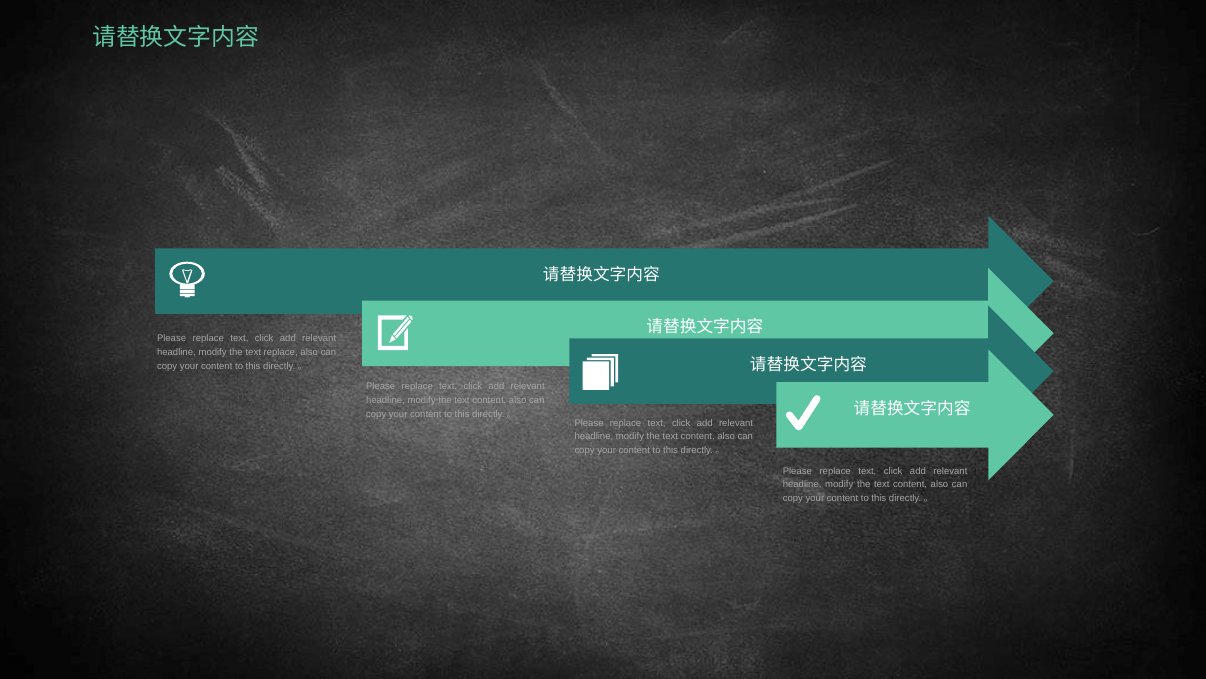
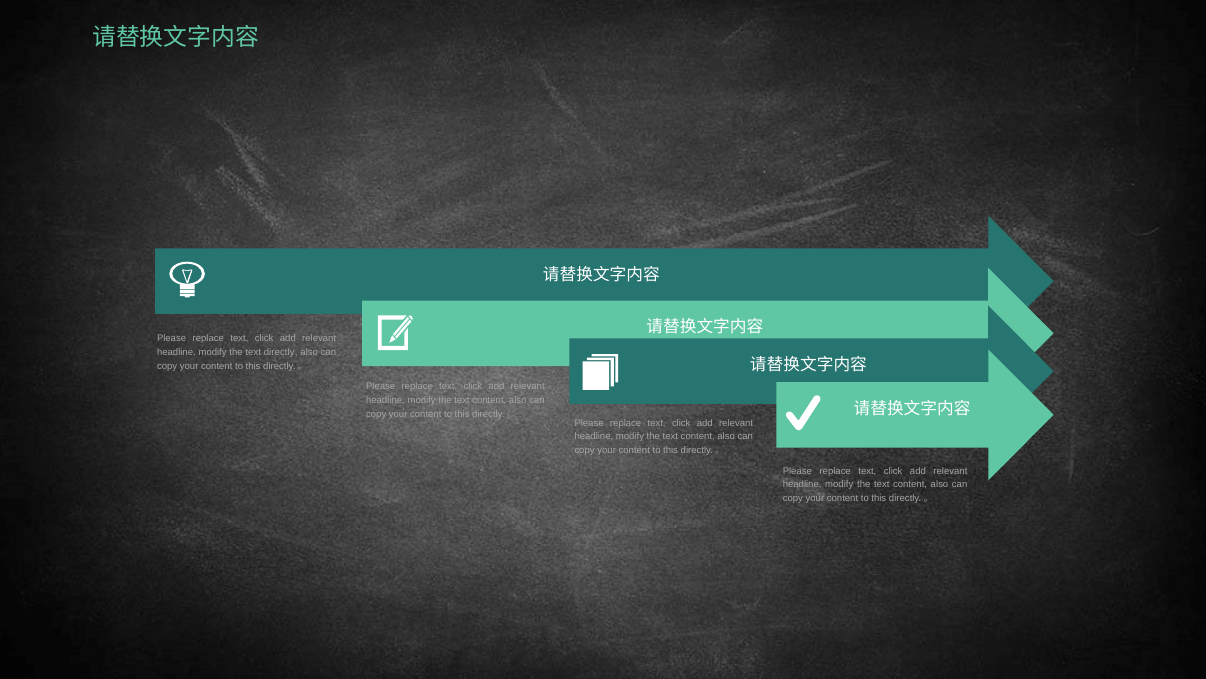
text replace: replace -> directly (281, 352)
